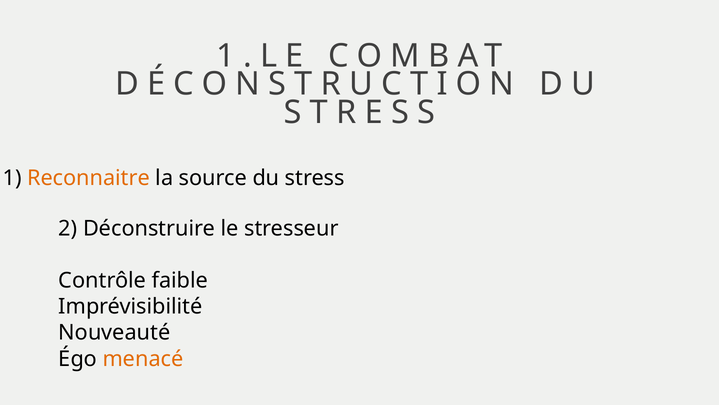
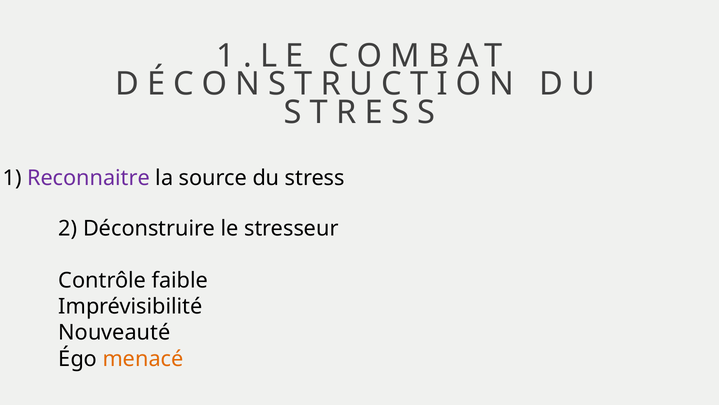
Reconnaitre colour: orange -> purple (89, 178)
